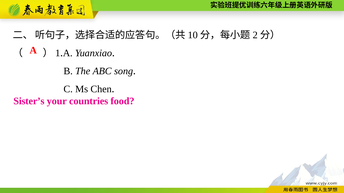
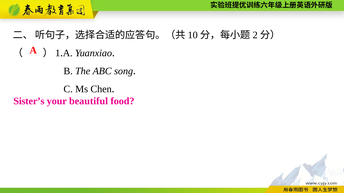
countries: countries -> beautiful (89, 101)
